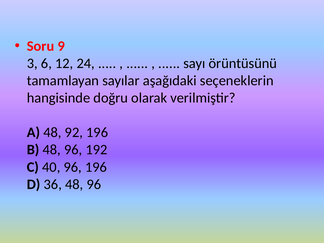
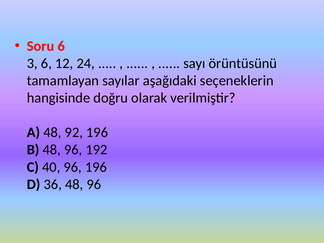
Soru 9: 9 -> 6 (61, 46)
